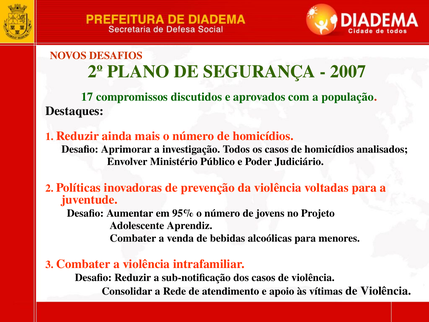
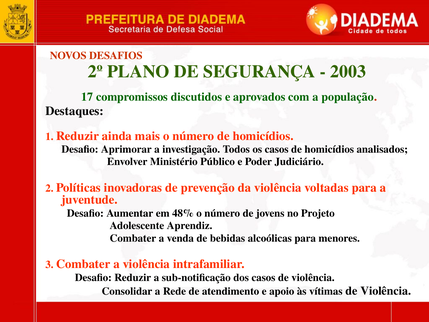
2007: 2007 -> 2003 (348, 71)
95%: 95% -> 48% (183, 213)
